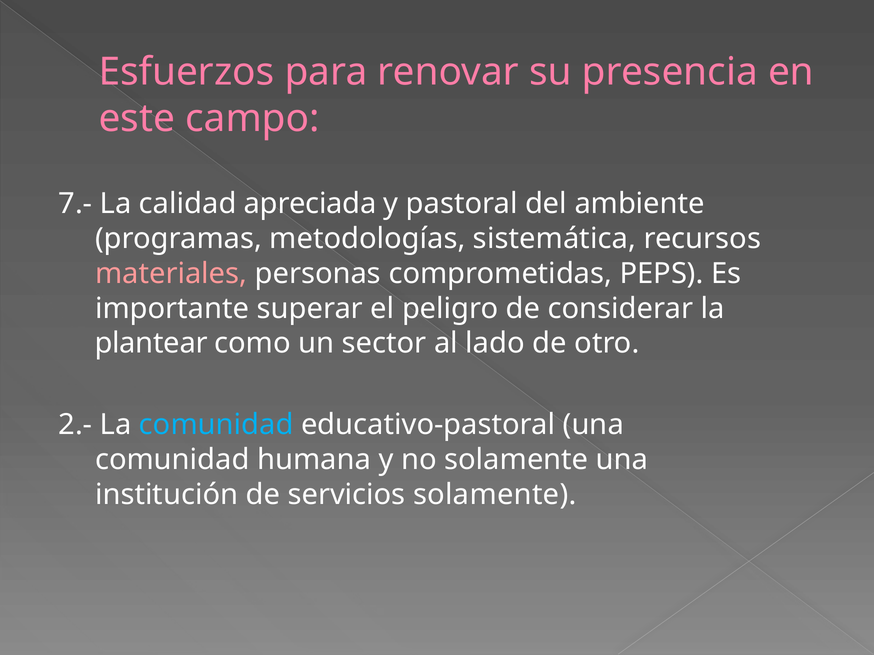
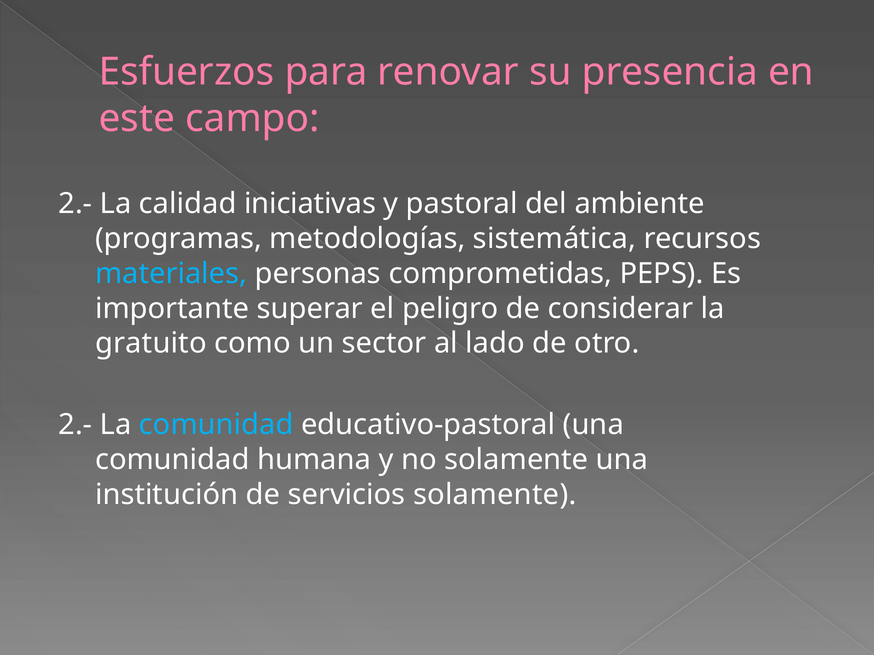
7.-: 7.- -> 2.- (75, 204)
apreciada: apreciada -> iniciativas (310, 204)
materiales colour: pink -> light blue (171, 274)
plantear: plantear -> gratuito (151, 344)
